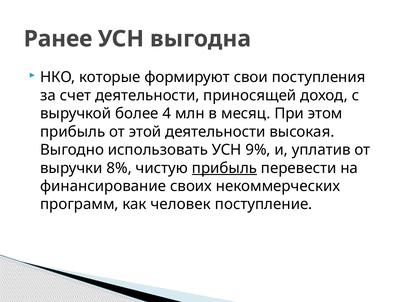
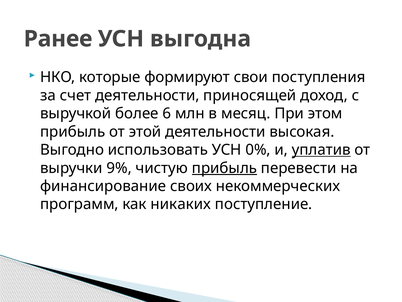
4: 4 -> 6 (167, 113)
9%: 9% -> 0% (258, 150)
уплатив underline: none -> present (321, 150)
8%: 8% -> 9% (119, 168)
человек: человек -> никаких (181, 204)
